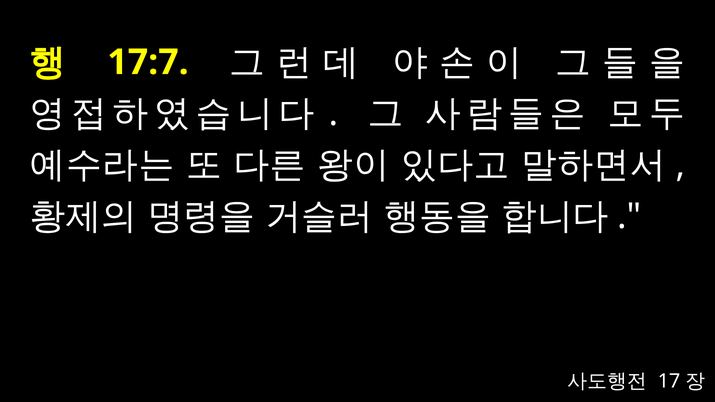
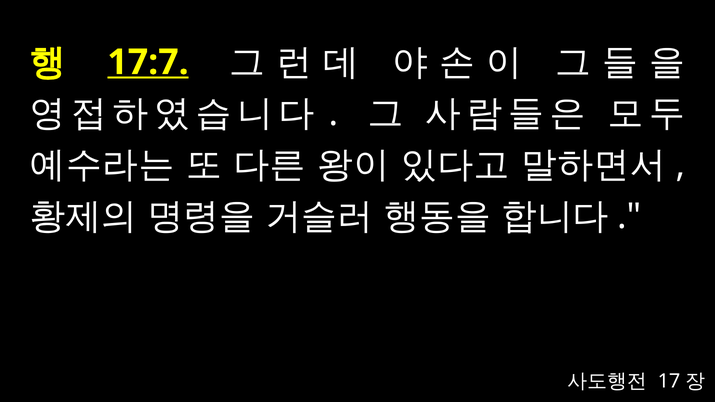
17:7 underline: none -> present (148, 62)
